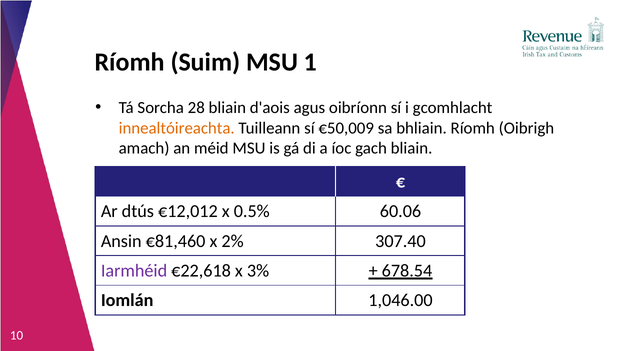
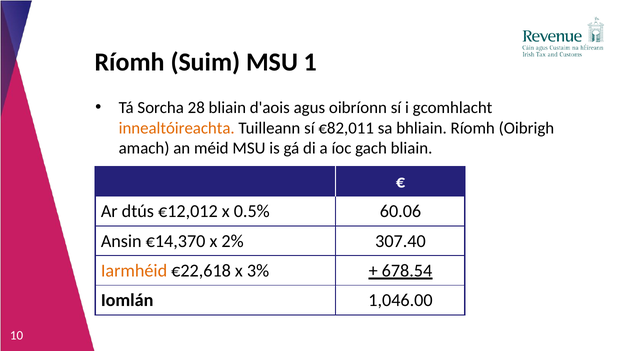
€50,009: €50,009 -> €82,011 (346, 128)
€81,460: €81,460 -> €14,370 (176, 241)
Iarmhéid colour: purple -> orange (134, 270)
